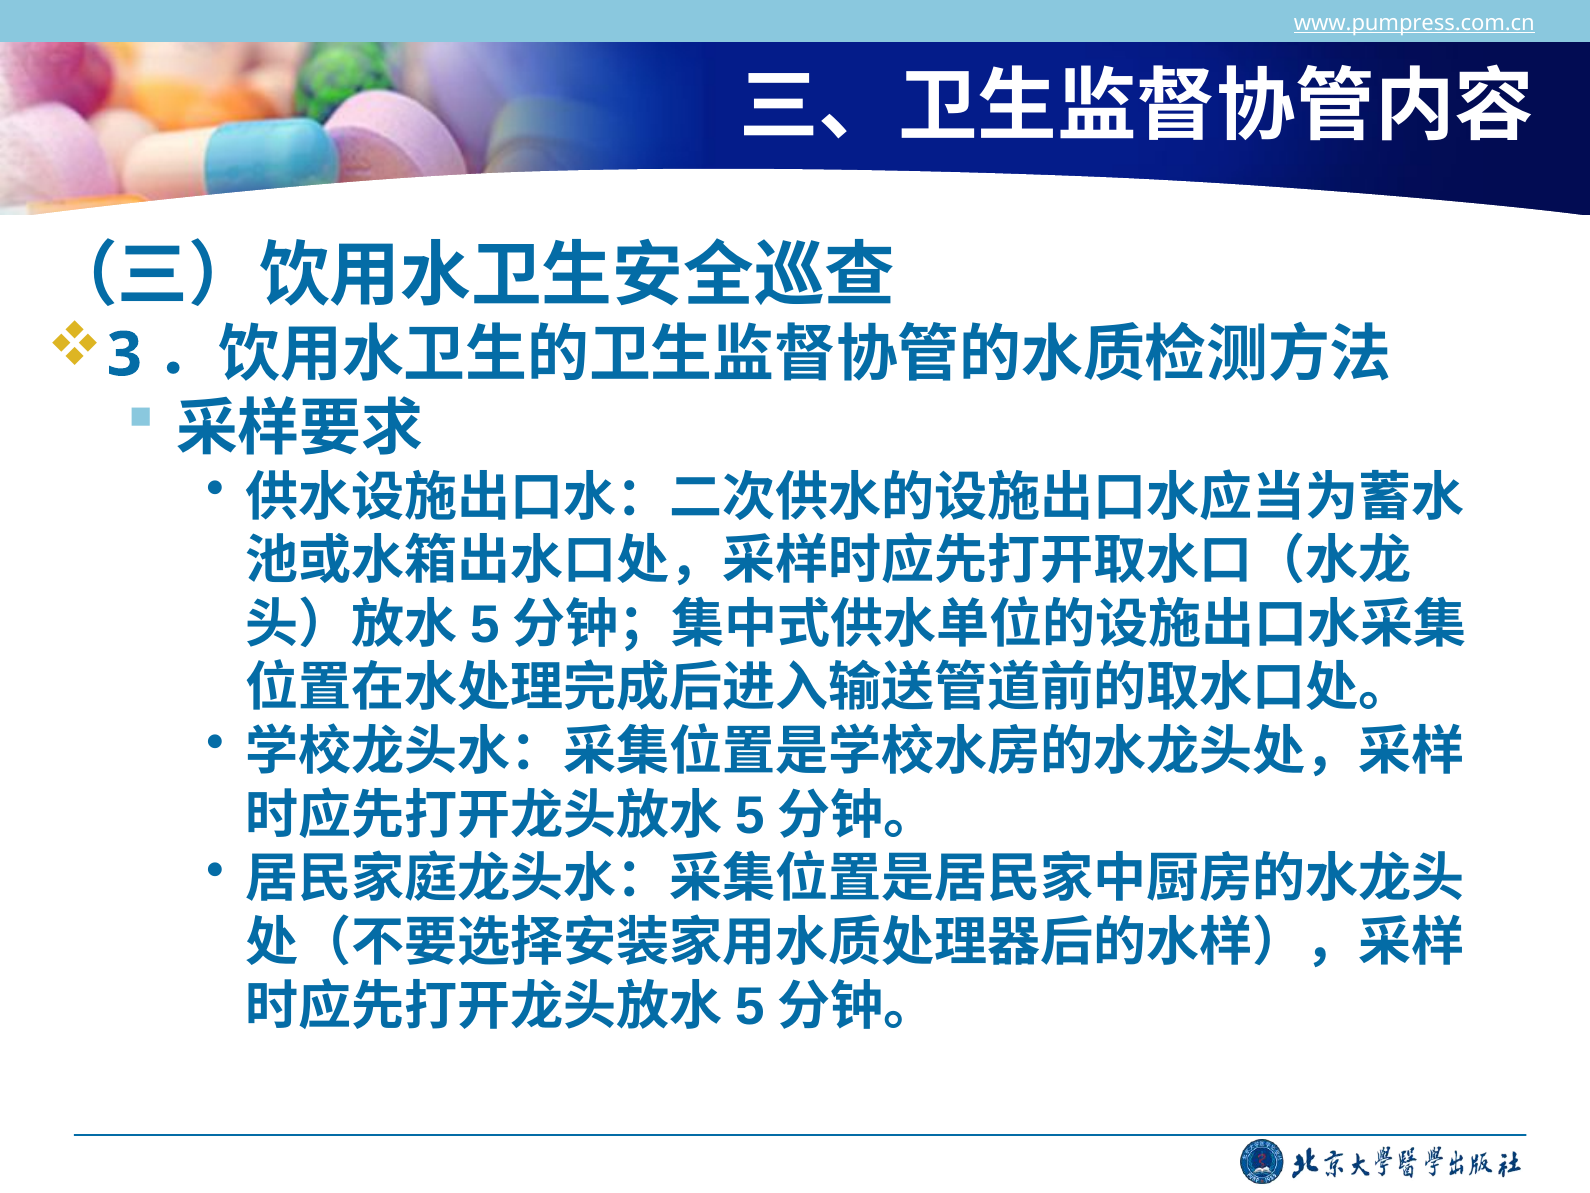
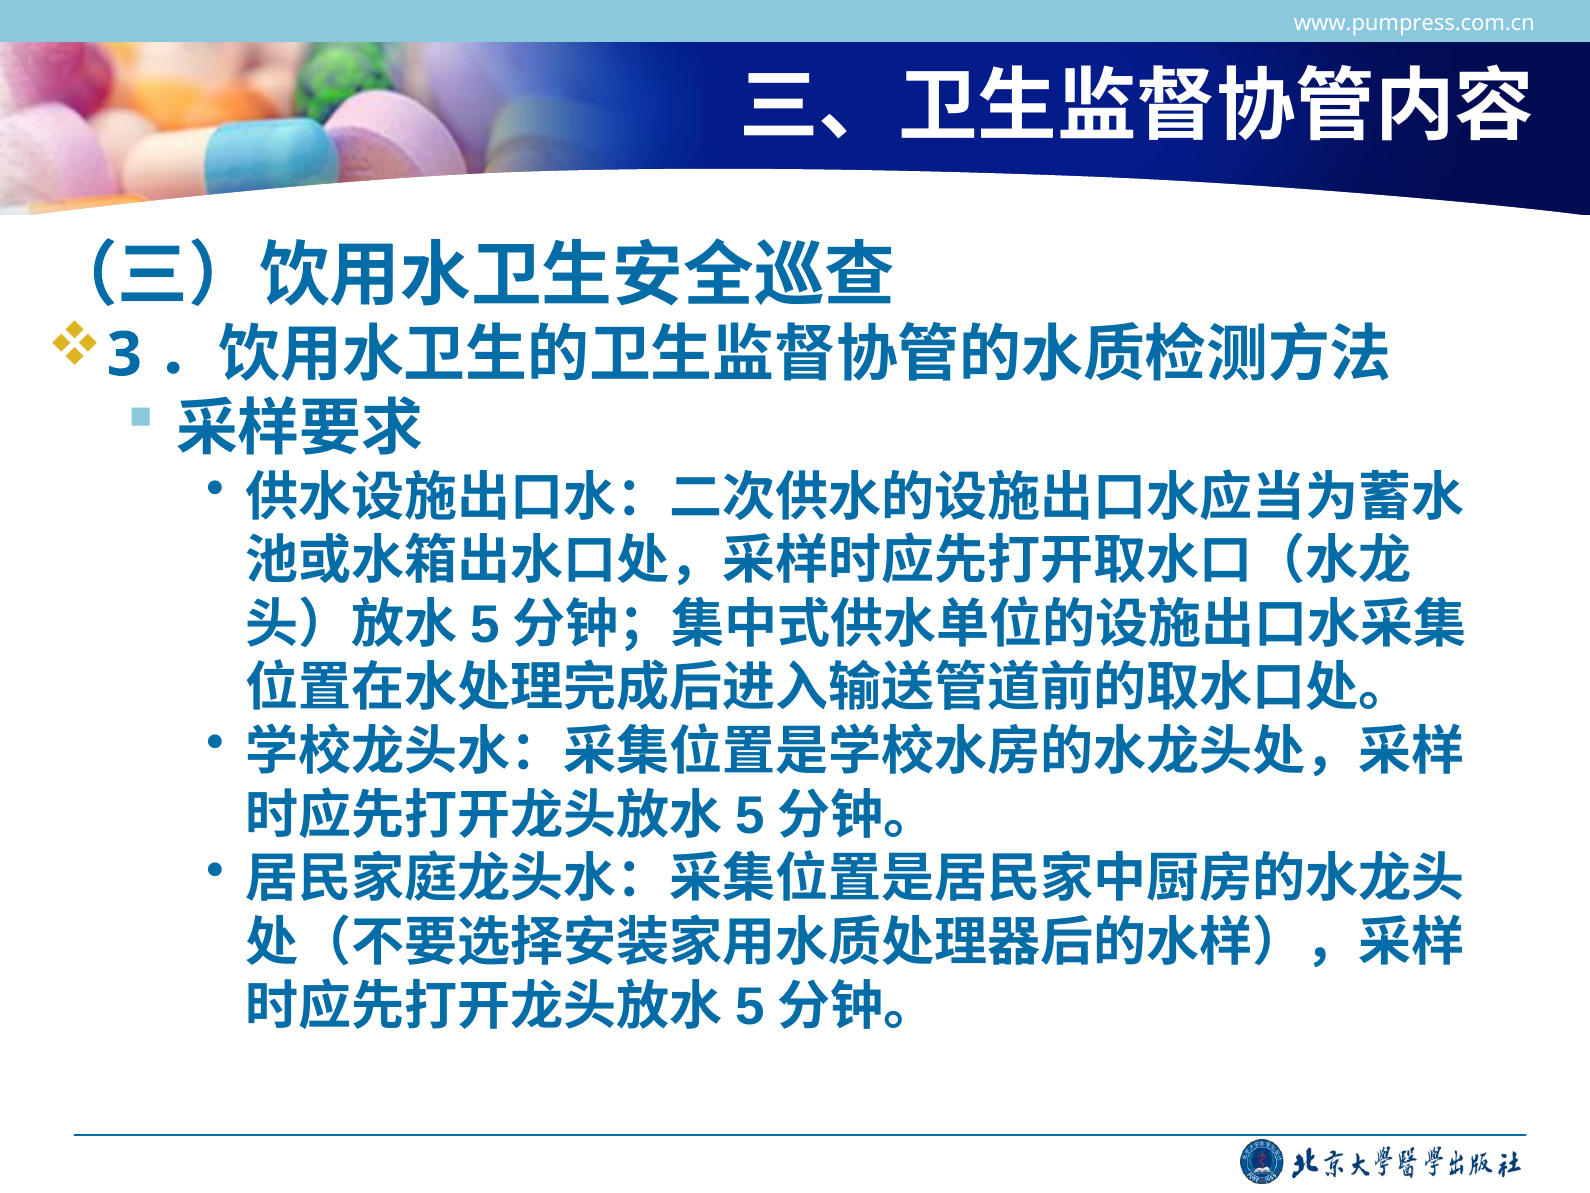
www.pumpress.com.cn underline: present -> none (1414, 23)
